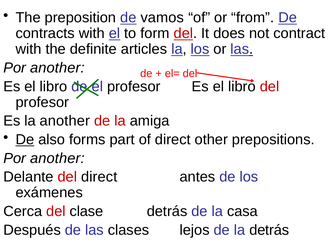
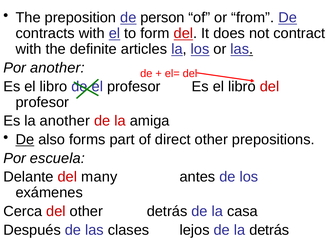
vamos: vamos -> person (162, 18)
another: another -> escuela (57, 158)
del direct: direct -> many (99, 177)
del clase: clase -> other (86, 211)
